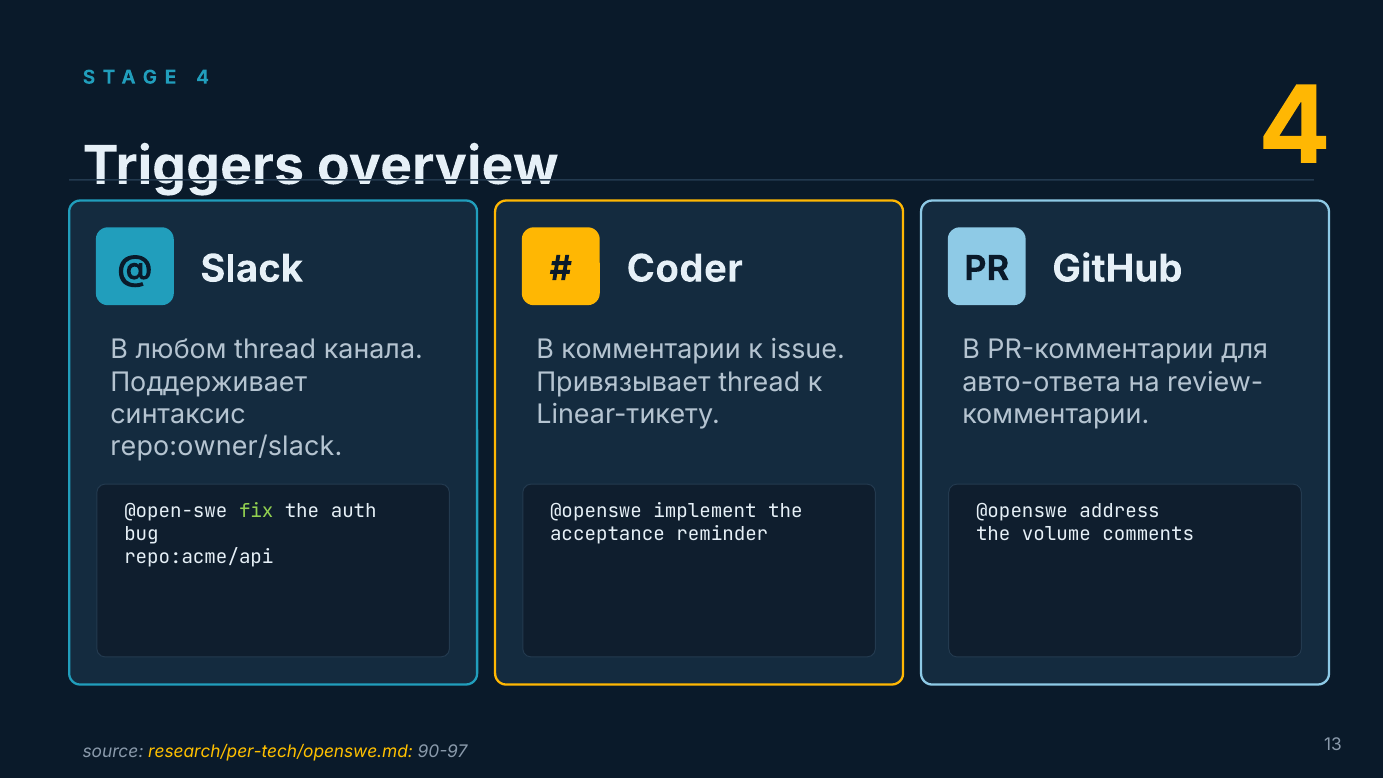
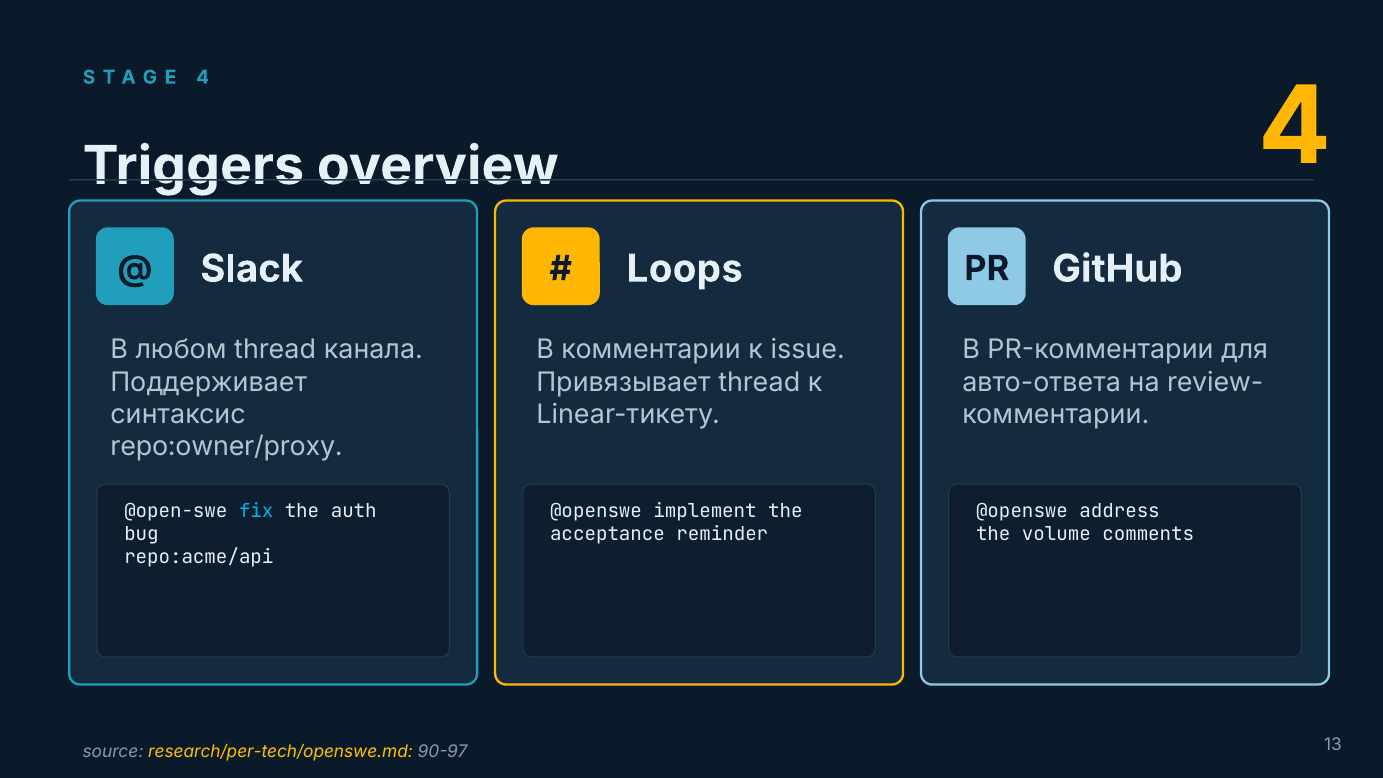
Coder: Coder -> Loops (685, 269)
repo:owner/slack: repo:owner/slack -> repo:owner/proxy (227, 447)
fix colour: light green -> light blue (256, 511)
